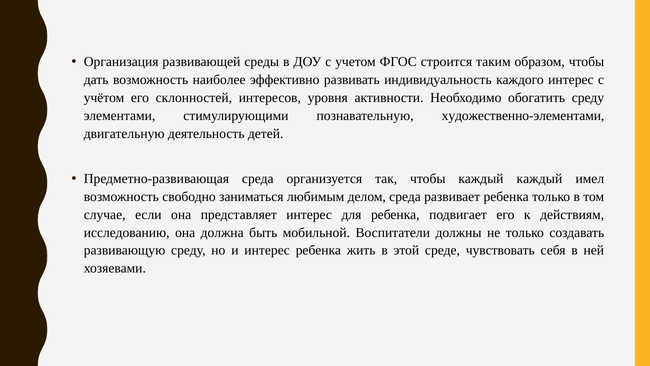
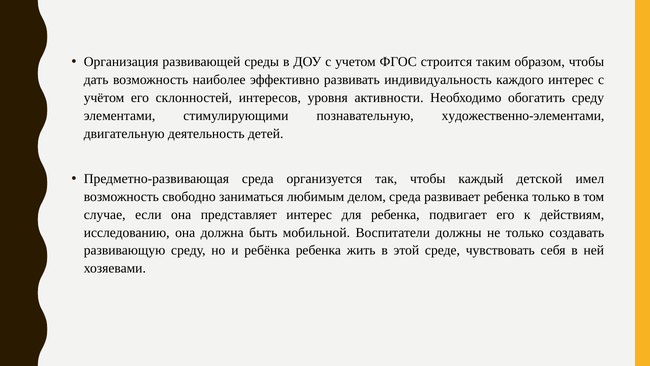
каждый каждый: каждый -> детской (539, 179)
и интерес: интерес -> ребёнка (267, 250)
